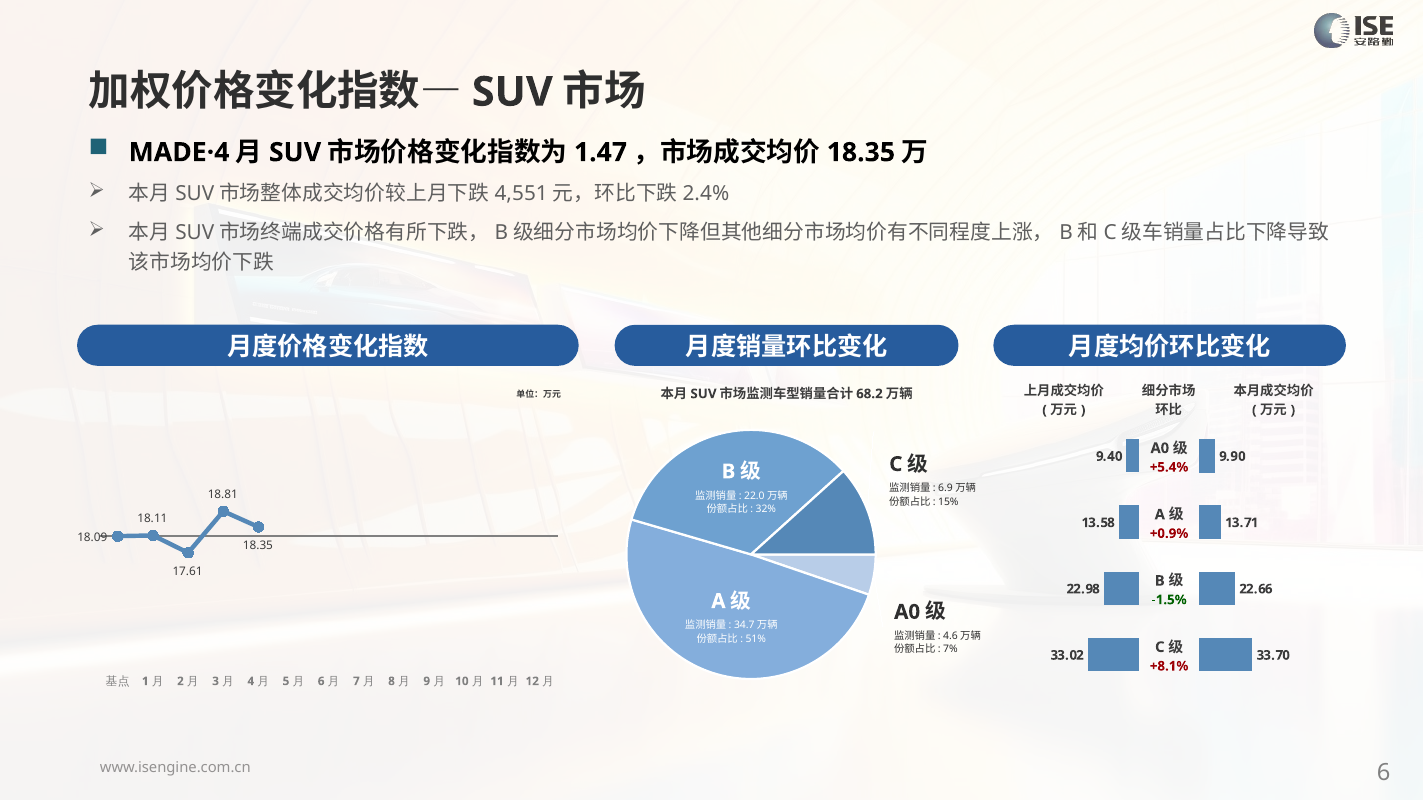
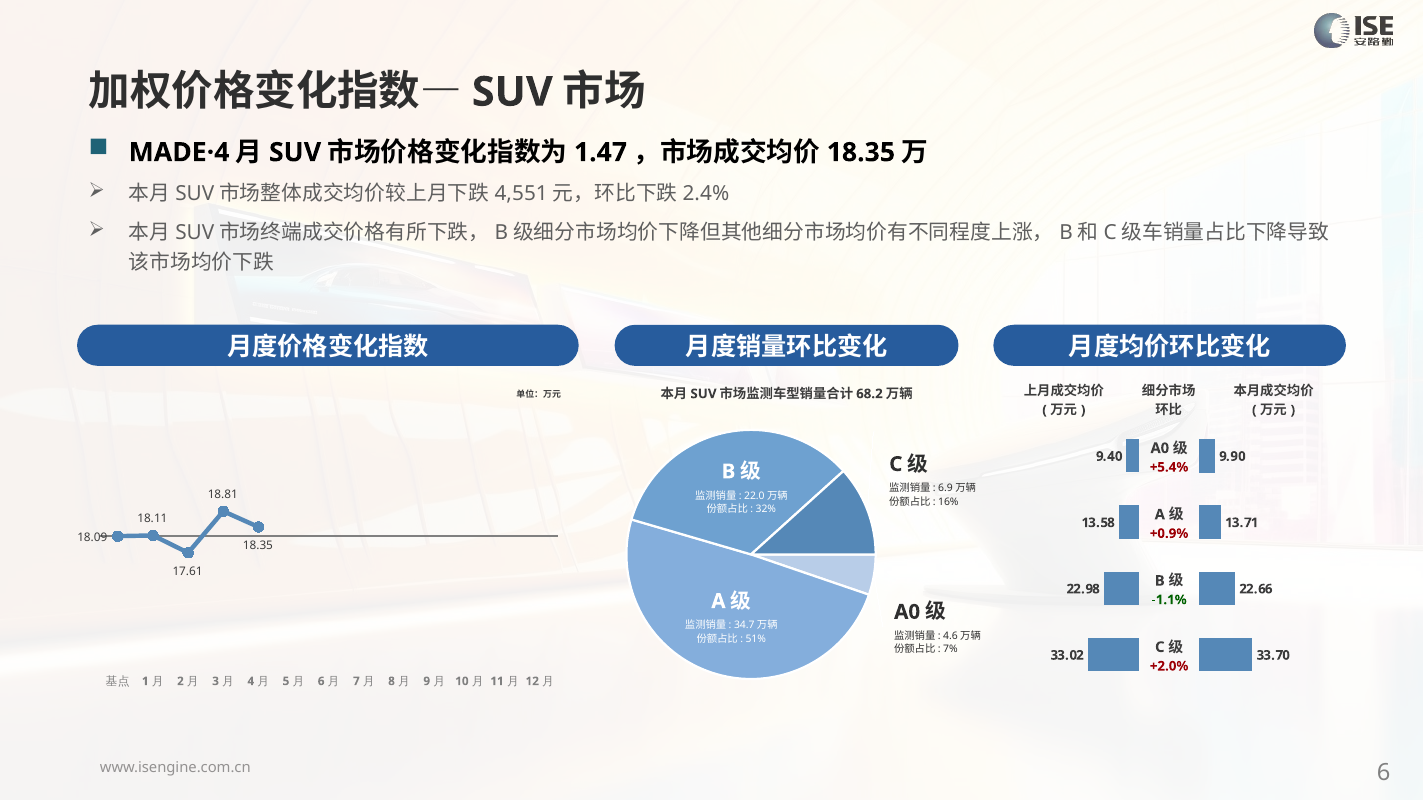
15%: 15% -> 16% (948, 502)
-1.5%: -1.5% -> -1.1% (1169, 600)
+8.1%: +8.1% -> +2.0% (1169, 666)
